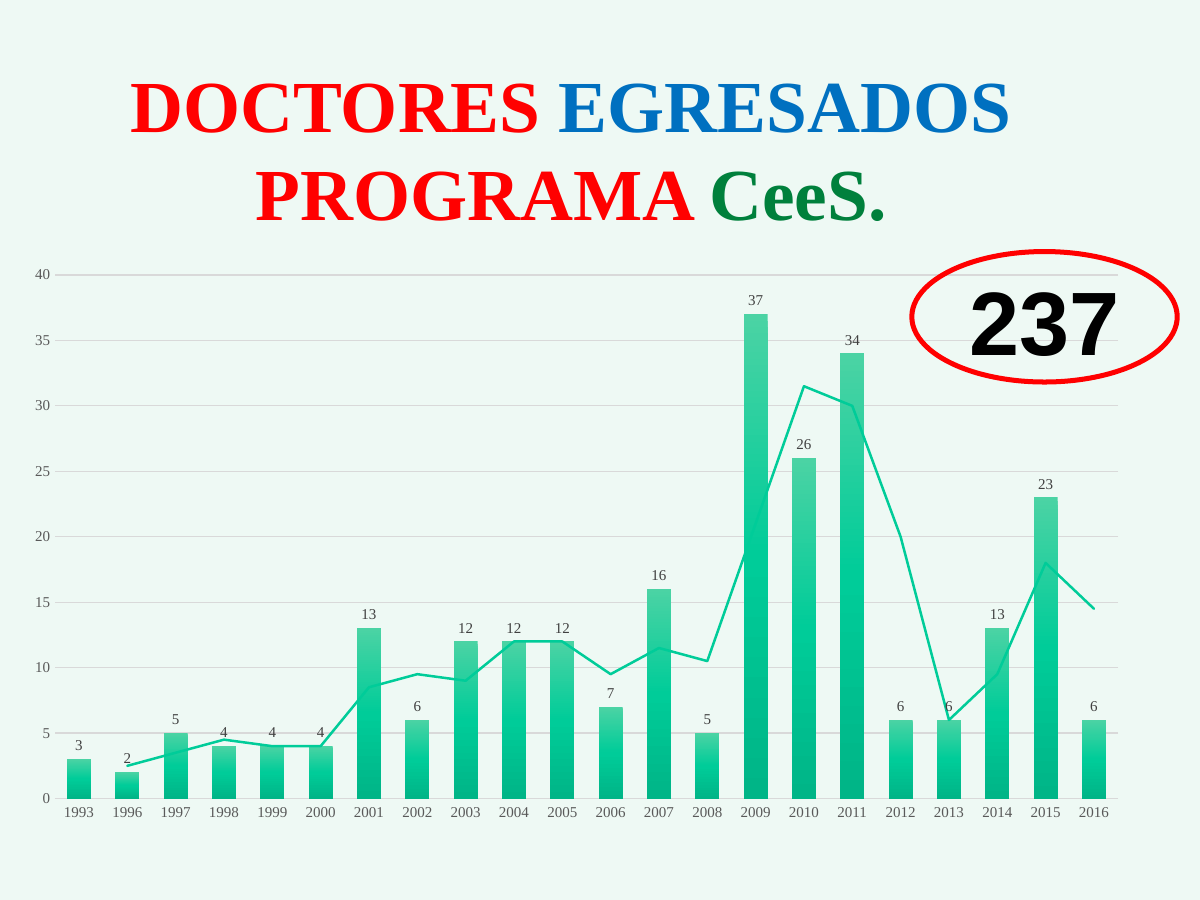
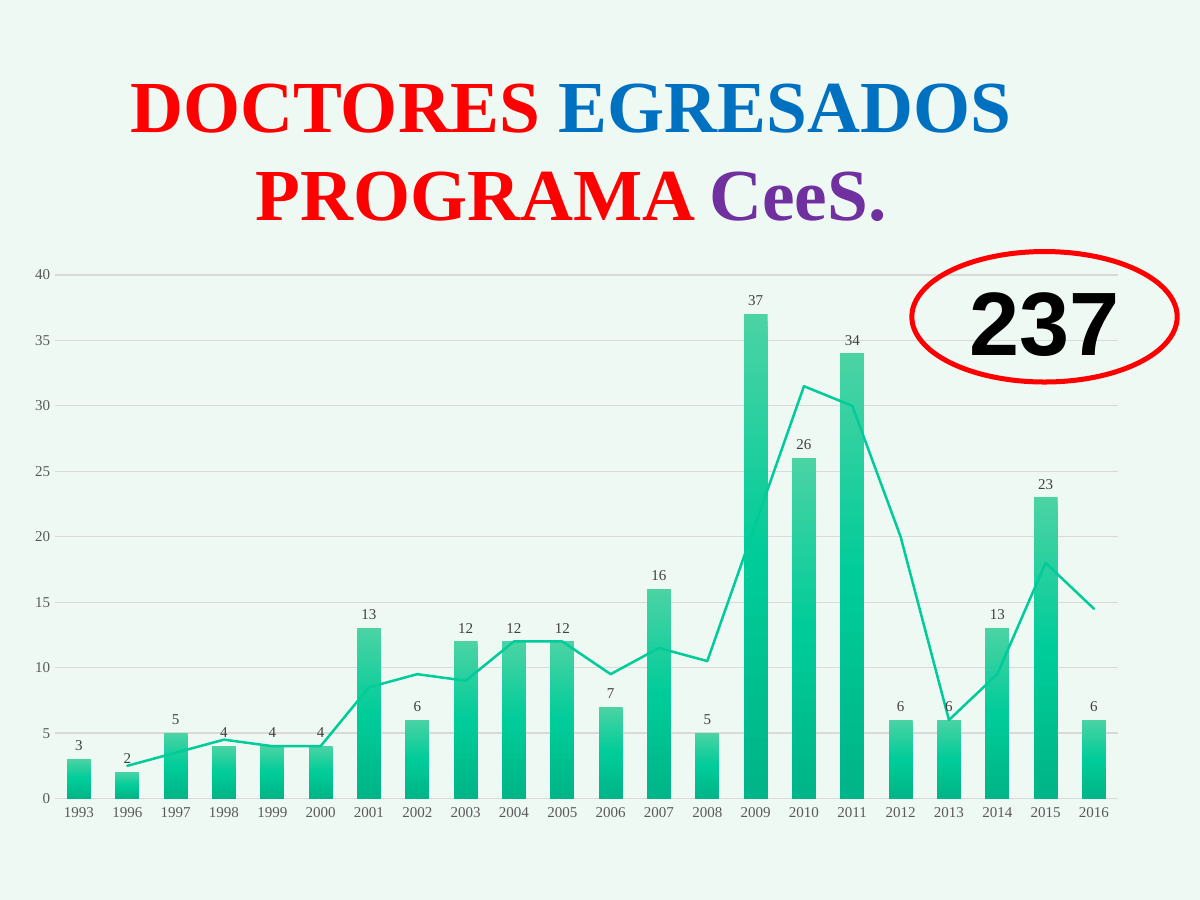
CeeS colour: green -> purple (798, 196)
